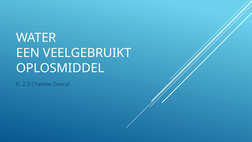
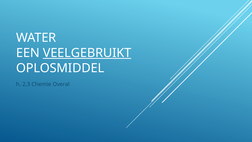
VEELGEBRUIKT underline: none -> present (87, 53)
